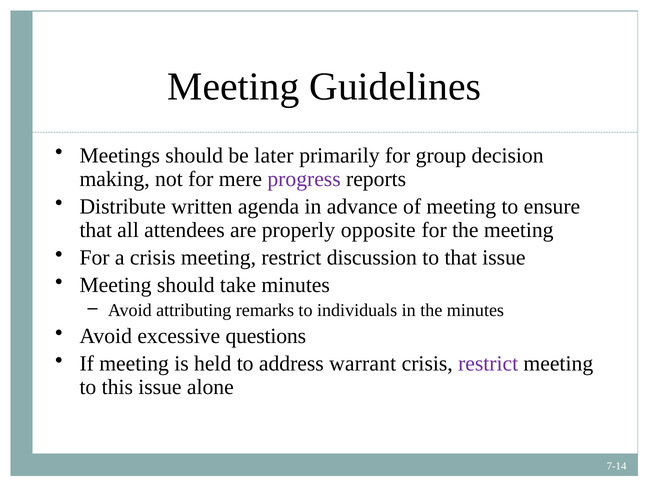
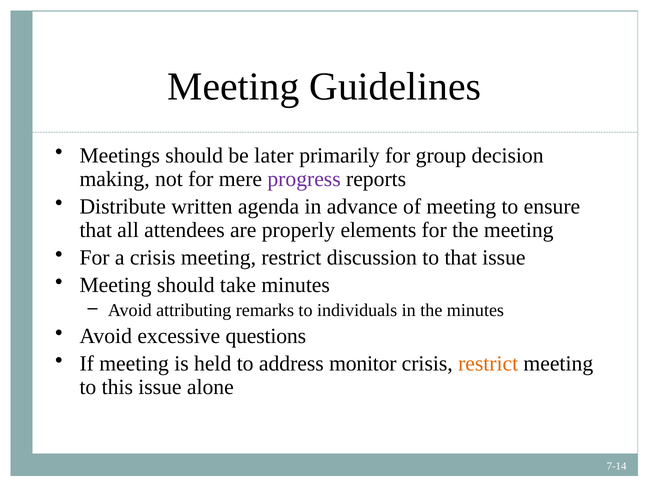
opposite: opposite -> elements (378, 230)
warrant: warrant -> monitor (363, 364)
restrict colour: purple -> orange (488, 364)
